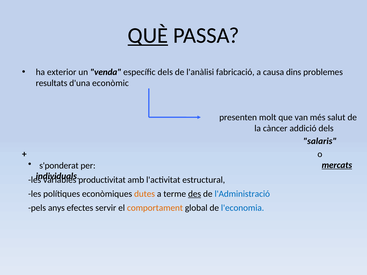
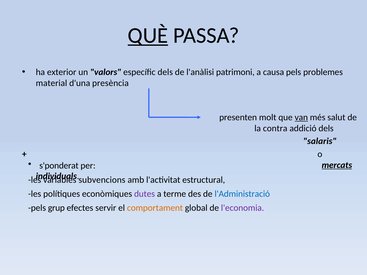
venda: venda -> valors (106, 72)
fabricació: fabricació -> patrimoni (235, 72)
causa dins: dins -> pels (294, 72)
resultats: resultats -> material (51, 83)
econòmic: econòmic -> presència (110, 83)
van underline: none -> present (301, 117)
càncer: càncer -> contra (275, 128)
productivitat: productivitat -> subvencions (102, 180)
dutes colour: orange -> purple (145, 194)
des underline: present -> none (195, 194)
anys: anys -> grup (56, 208)
l'economia colour: blue -> purple (243, 208)
